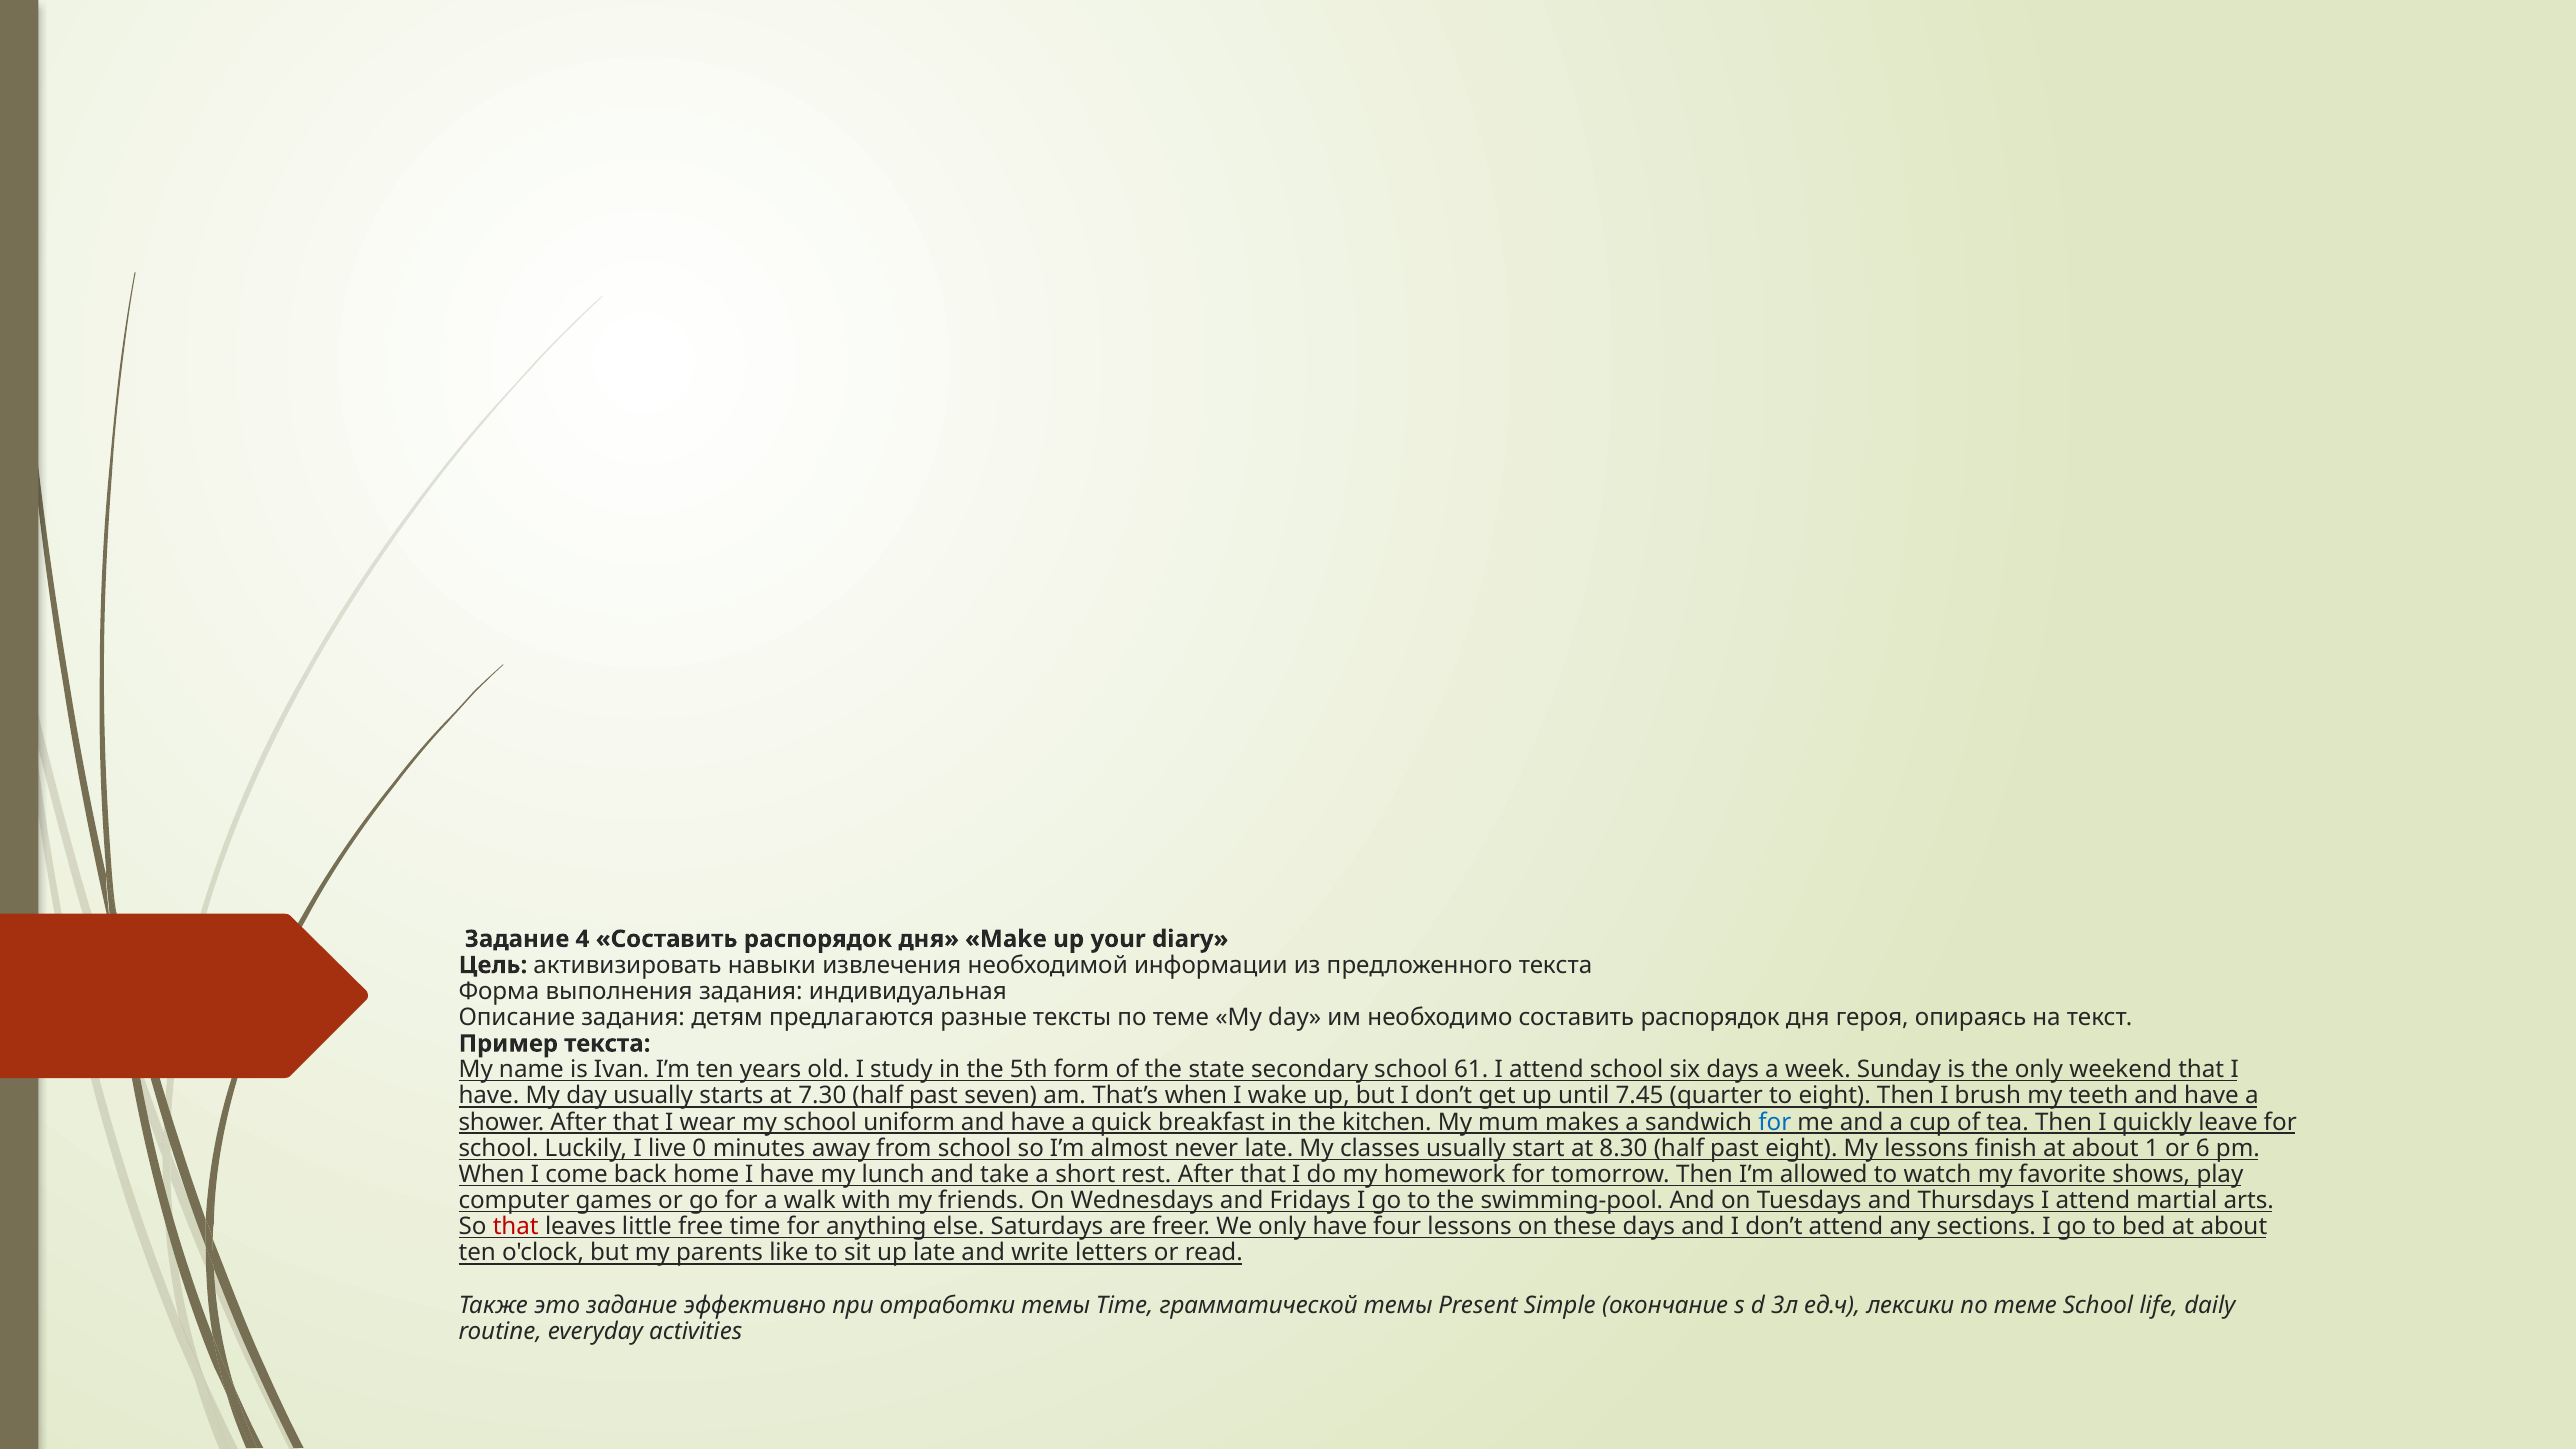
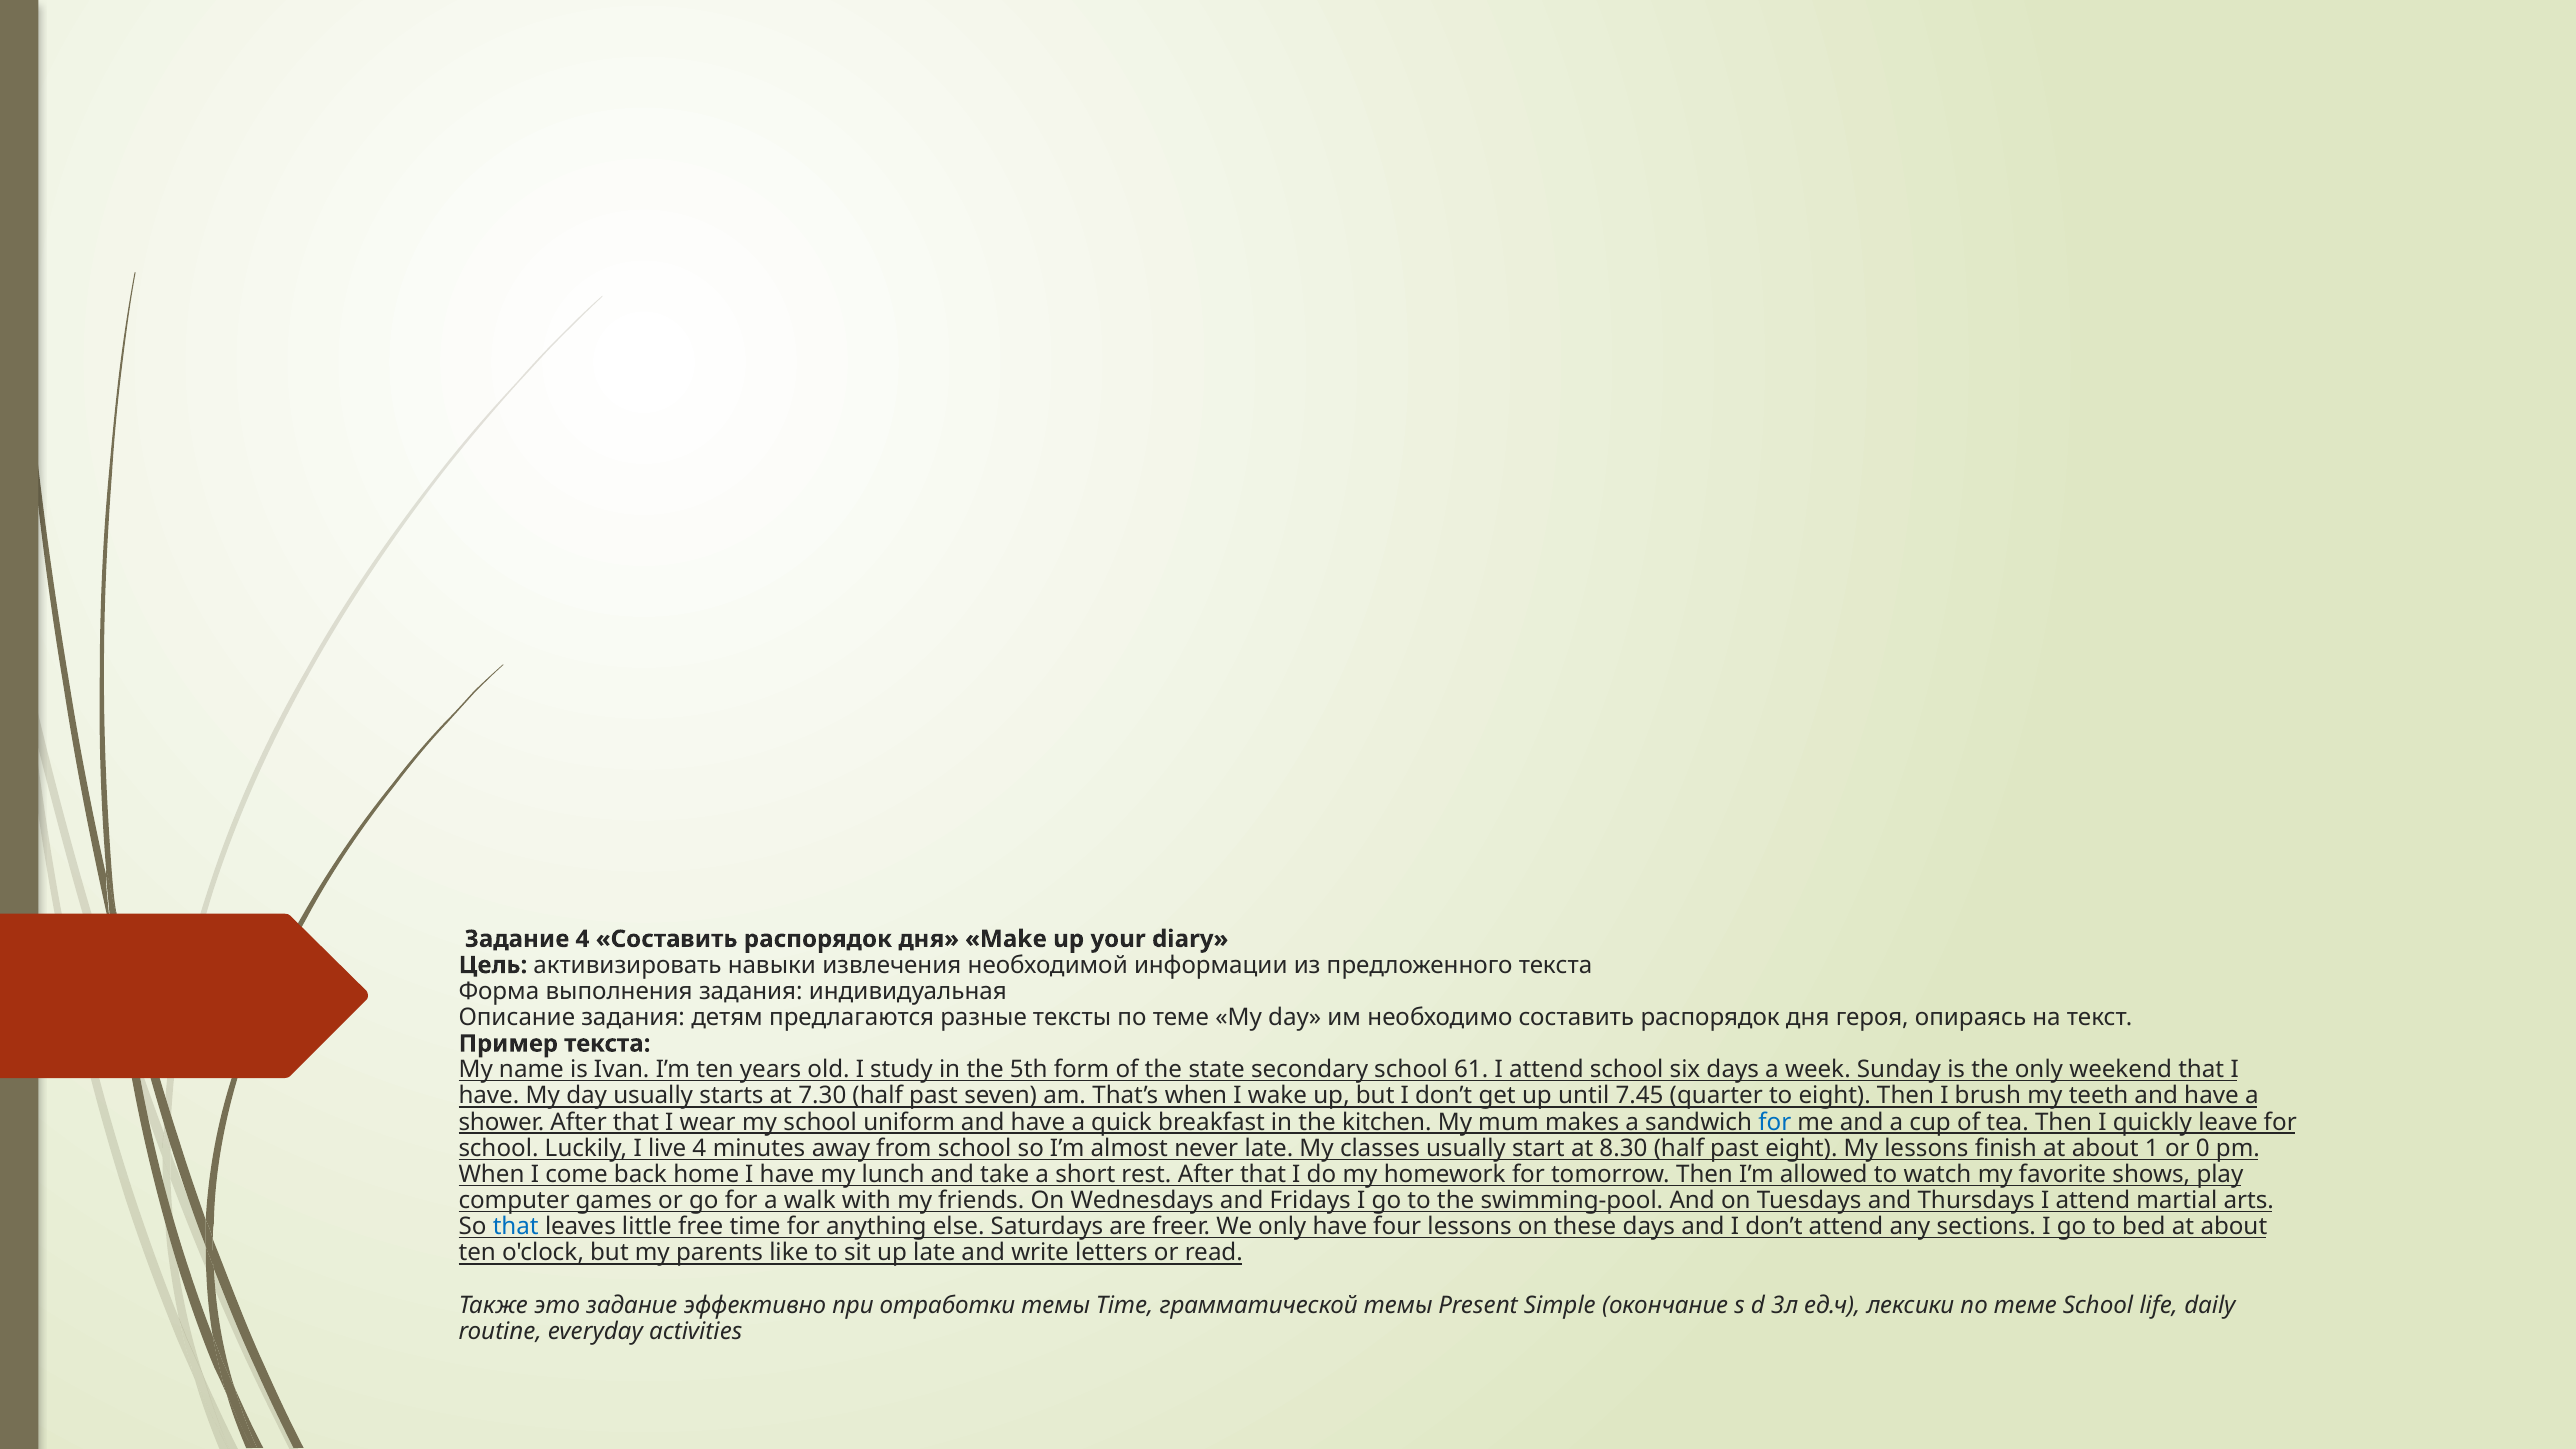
live 0: 0 -> 4 (699, 1148)
6: 6 -> 0 (2203, 1148)
that colour: red -> blue (516, 1227)
